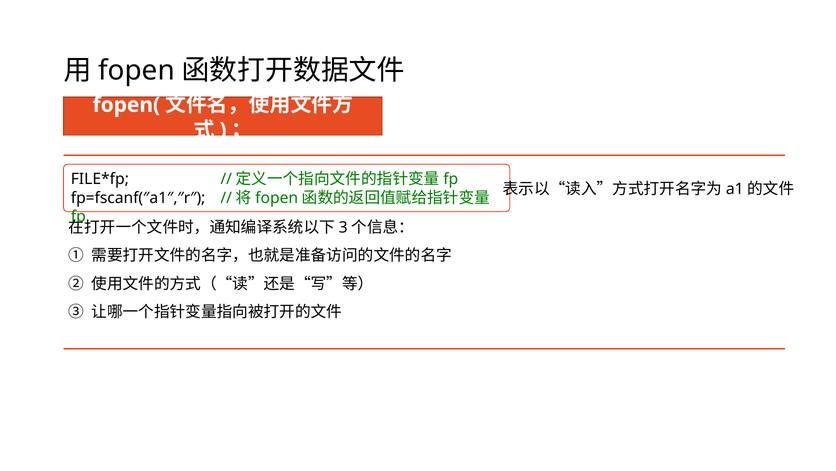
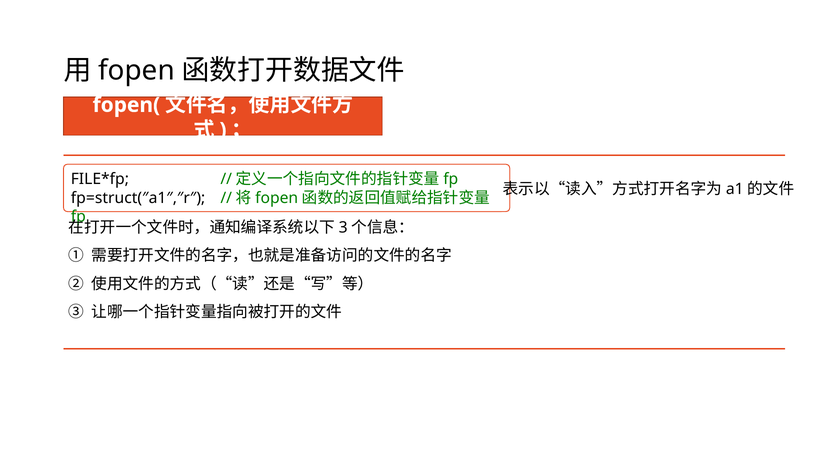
fp=fscanf(″a1″,″r″: fp=fscanf(″a1″,″r″ -> fp=struct(″a1″,″r″ (138, 198)
